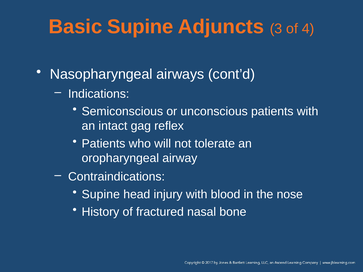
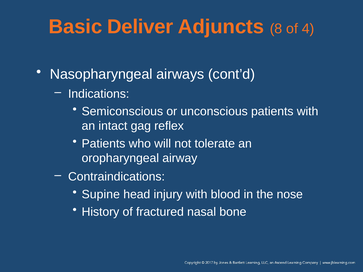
Basic Supine: Supine -> Deliver (140, 27)
3: 3 -> 8 (276, 29)
